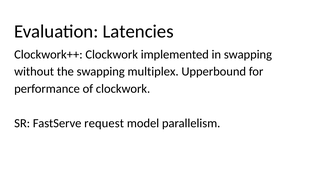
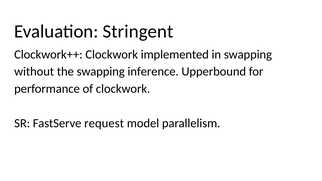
Latencies: Latencies -> Stringent (138, 31)
multiplex: multiplex -> inference (153, 72)
